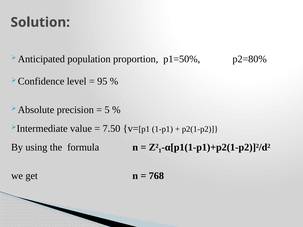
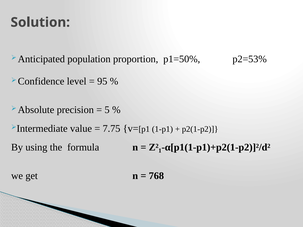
p2=80%: p2=80% -> p2=53% (250, 59)
7.50: 7.50 -> 7.75 (112, 129)
